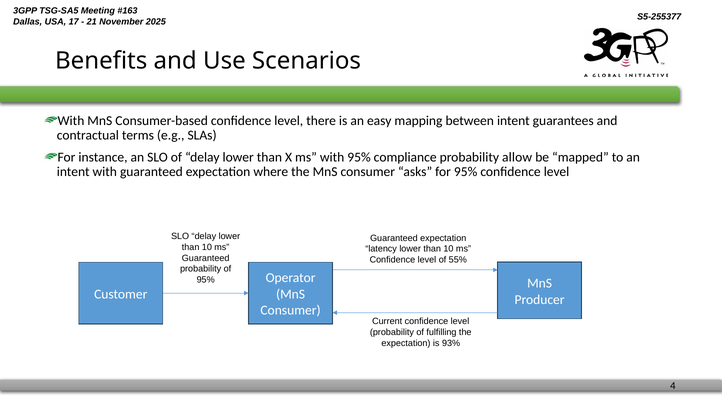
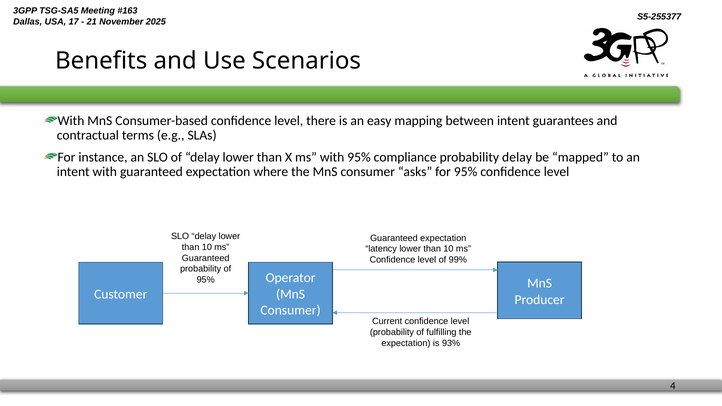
probability allow: allow -> delay (517, 157)
55%: 55% -> 99% (458, 260)
